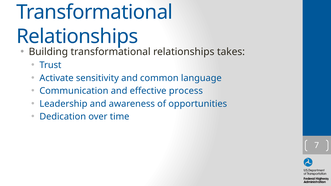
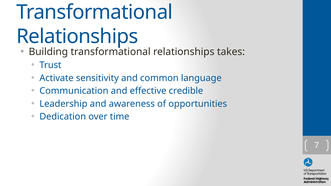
process: process -> credible (186, 91)
